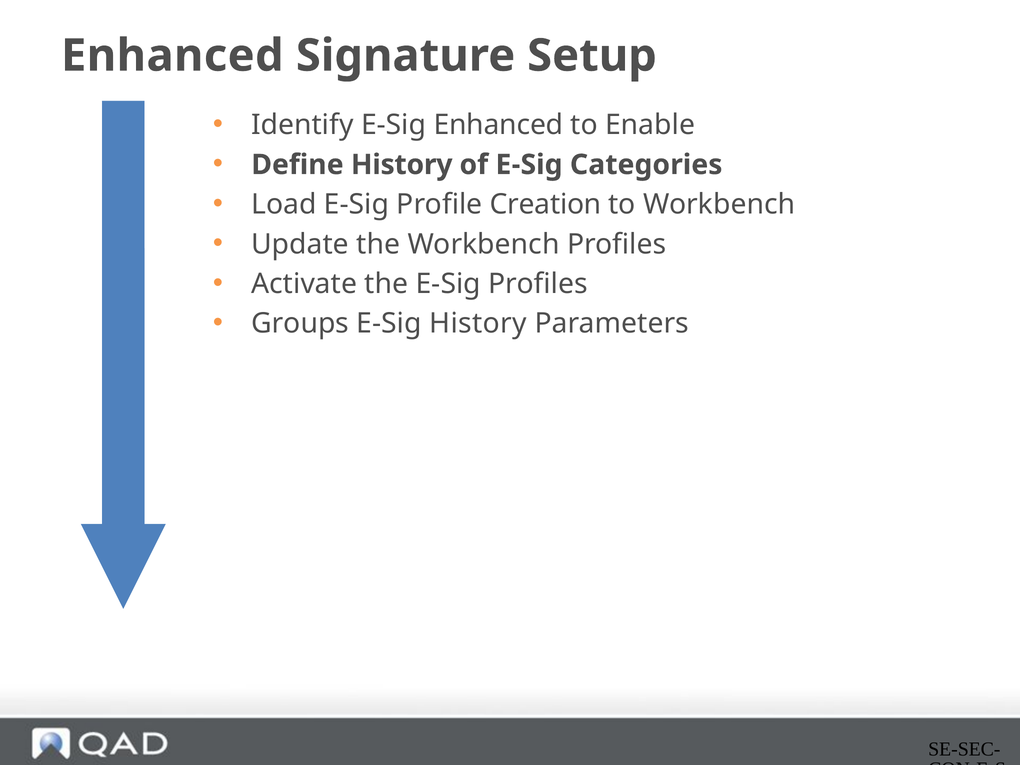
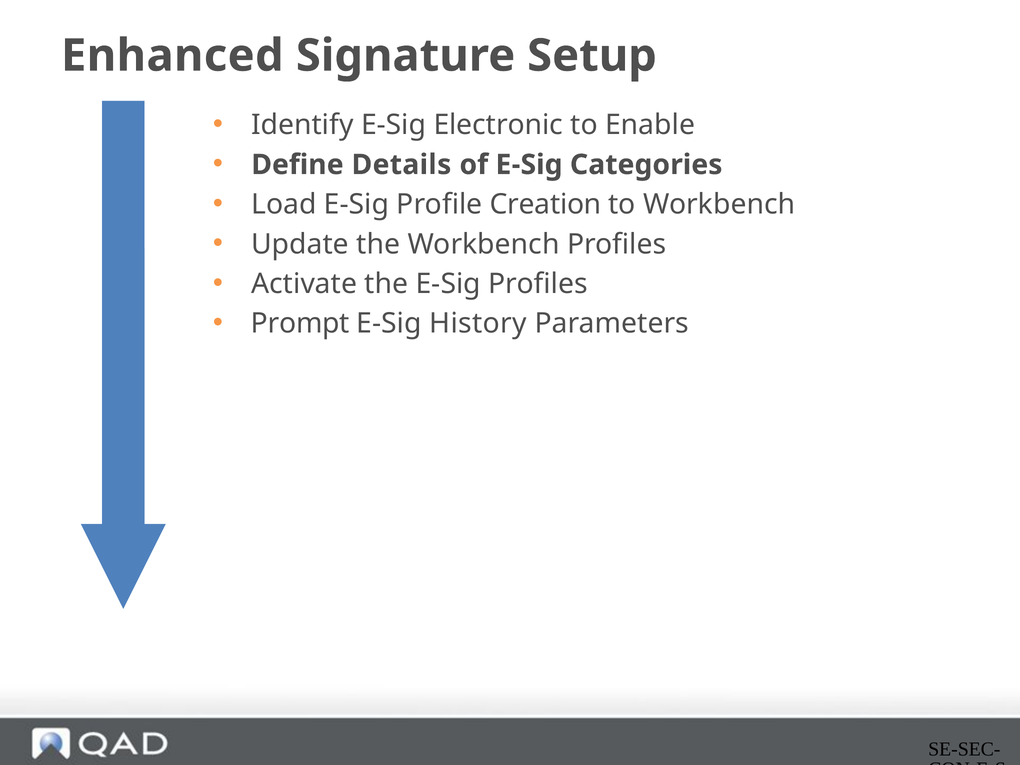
E-Sig Enhanced: Enhanced -> Electronic (498, 125)
Define History: History -> Details (401, 165)
Groups: Groups -> Prompt (300, 324)
